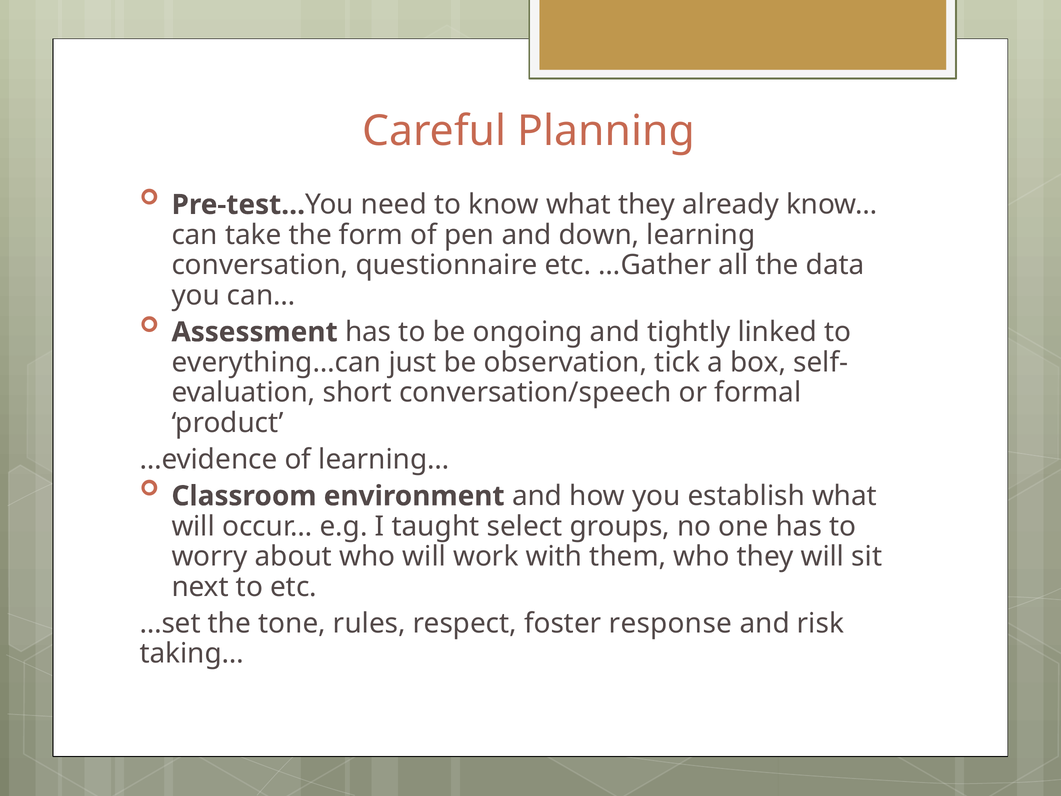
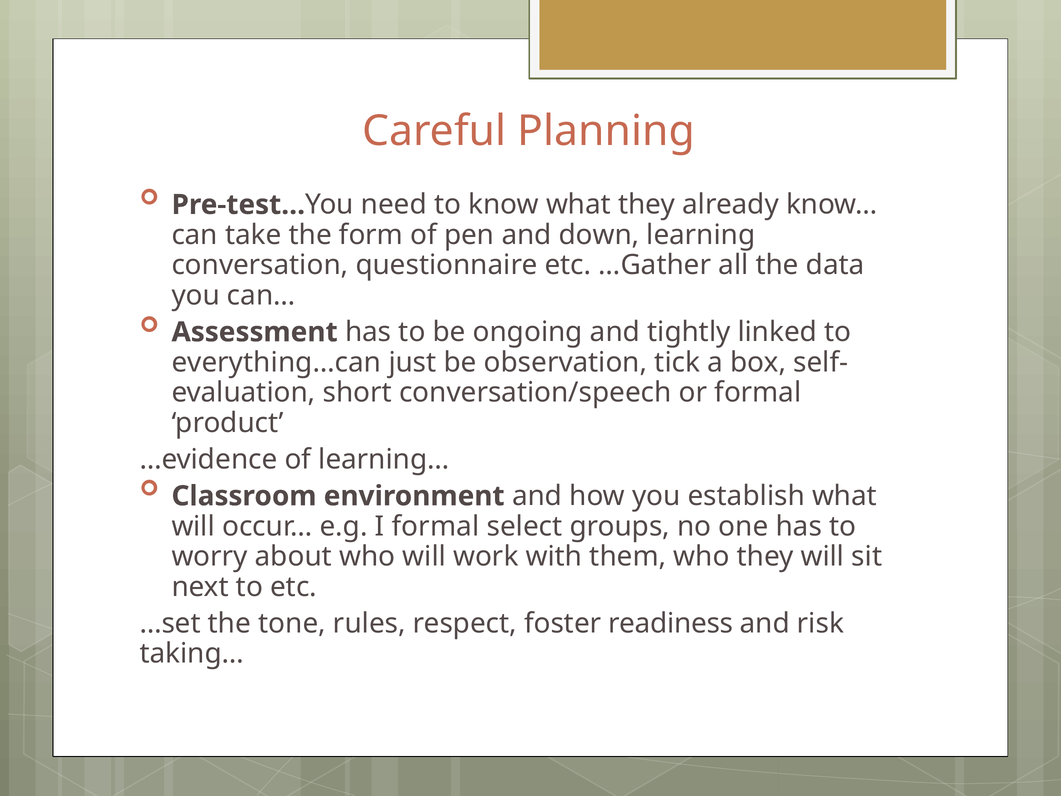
I taught: taught -> formal (436, 526)
response: response -> readiness (671, 623)
